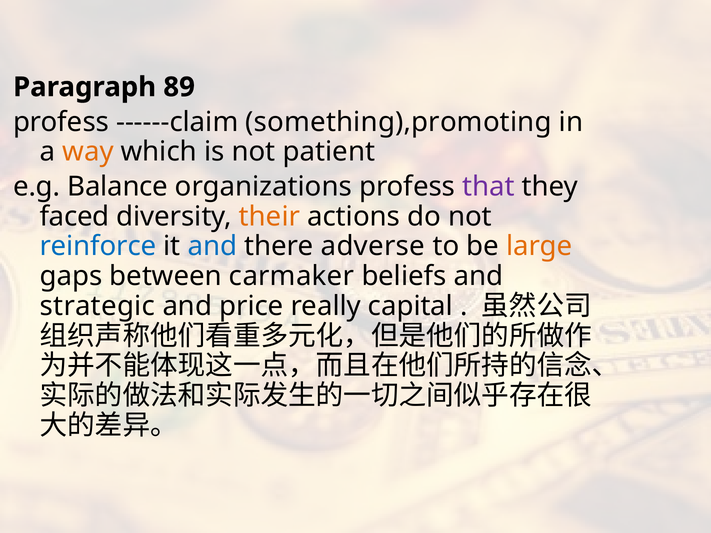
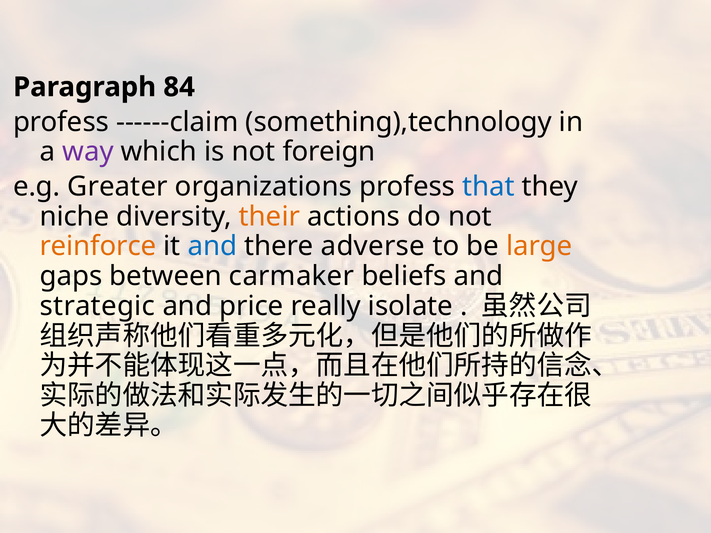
89: 89 -> 84 (179, 87)
something),promoting: something),promoting -> something),technology (399, 122)
way colour: orange -> purple (88, 152)
patient: patient -> foreign (329, 152)
Balance: Balance -> Greater (118, 187)
that colour: purple -> blue (488, 187)
faced: faced -> niche (74, 217)
reinforce colour: blue -> orange (98, 246)
capital: capital -> isolate (410, 306)
